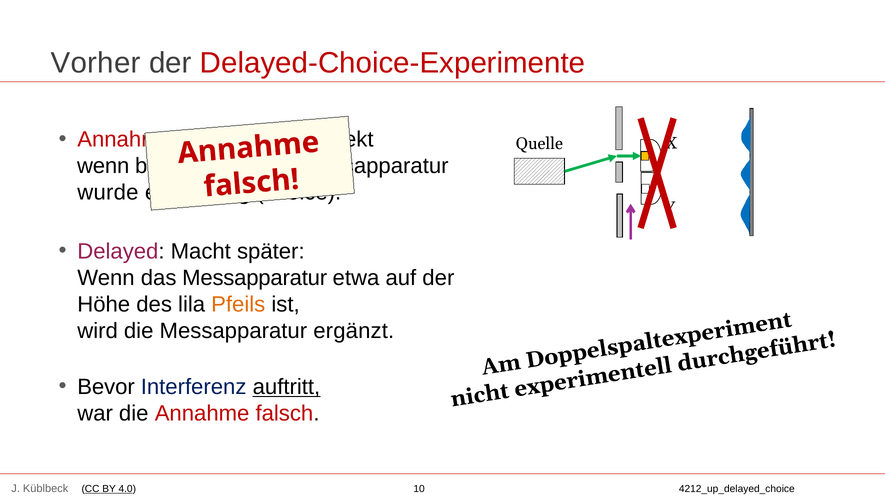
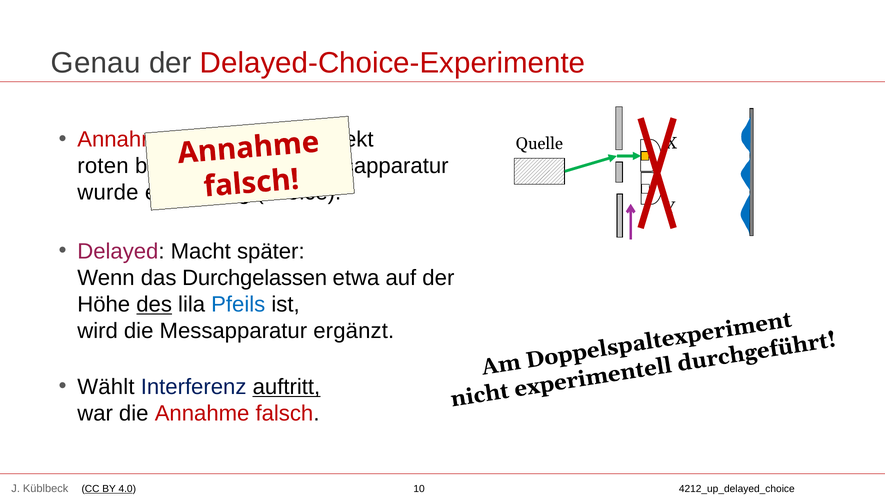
Vorher: Vorher -> Genau (96, 63)
wenn: wenn -> roten (103, 166)
das Messapparatur: Messapparatur -> Durchgelassen (255, 278)
des underline: none -> present (154, 304)
Pfeils colour: orange -> blue (238, 304)
Bevor: Bevor -> Wählt (106, 387)
